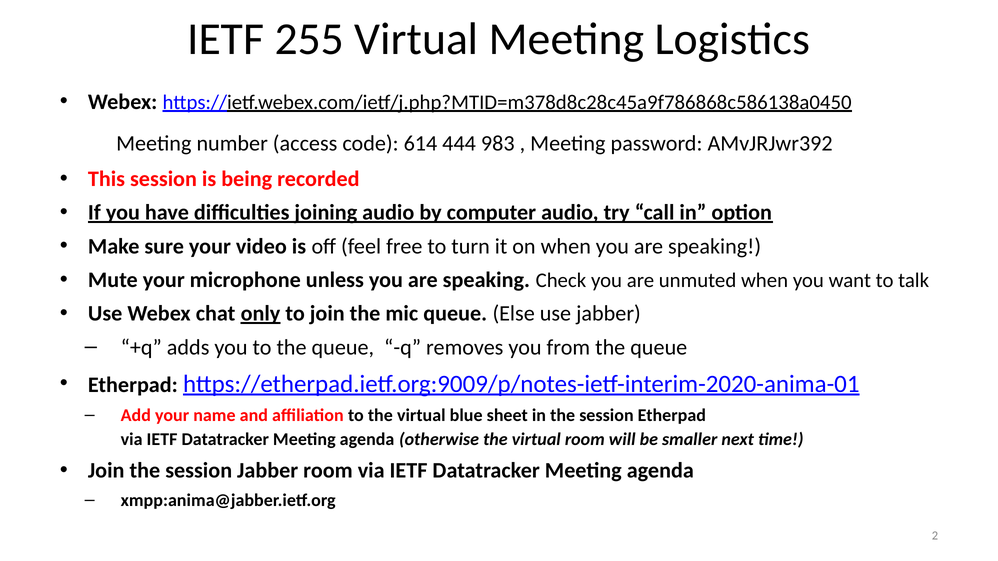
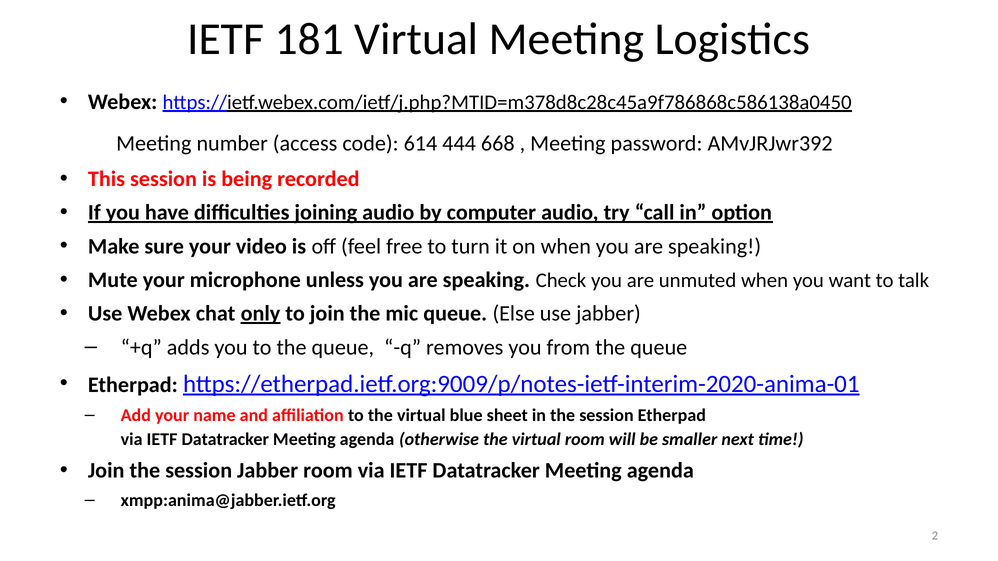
255: 255 -> 181 (309, 39)
983: 983 -> 668 (498, 144)
